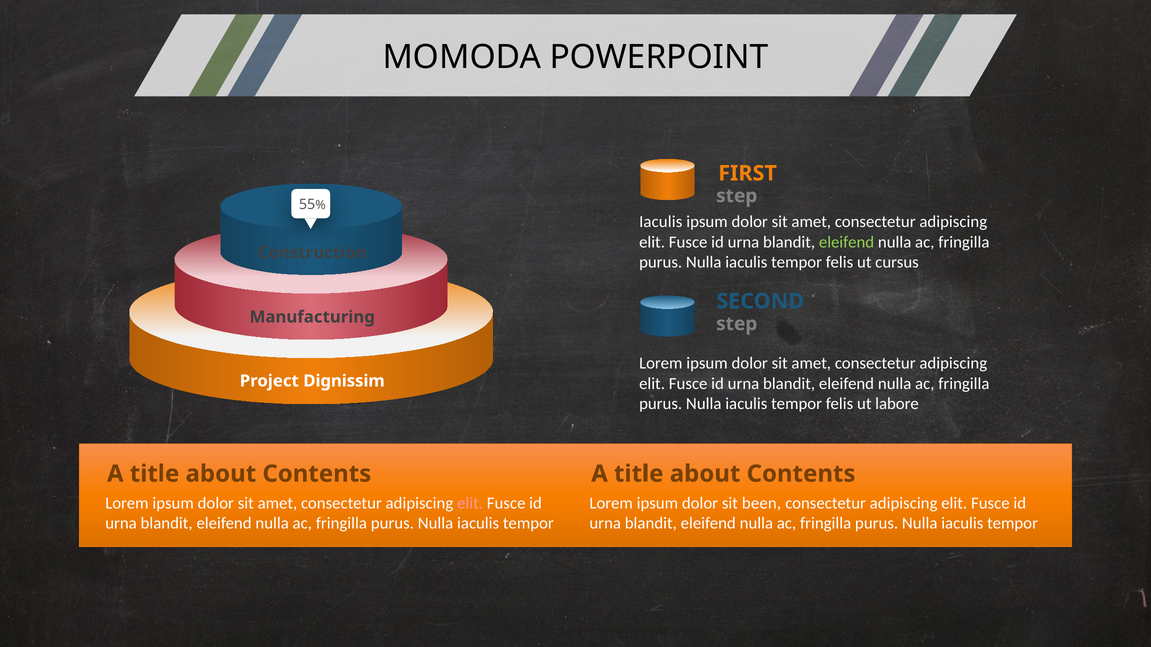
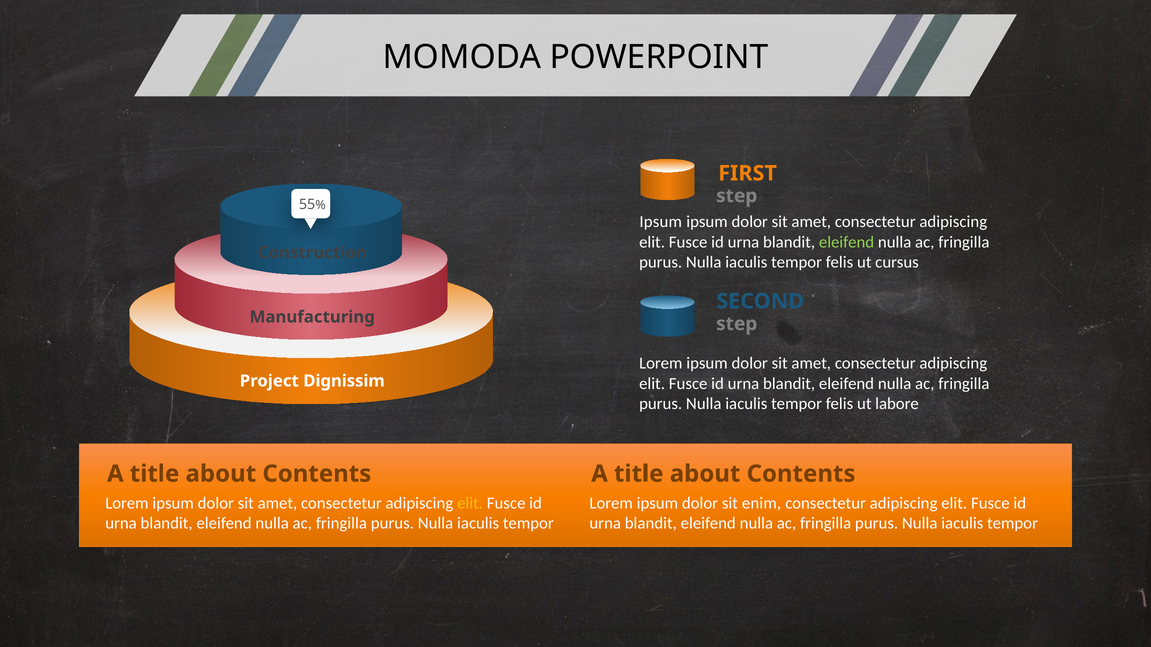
Iaculis: Iaculis -> Ipsum (661, 222)
elit colour: pink -> yellow (470, 503)
been: been -> enim (762, 503)
